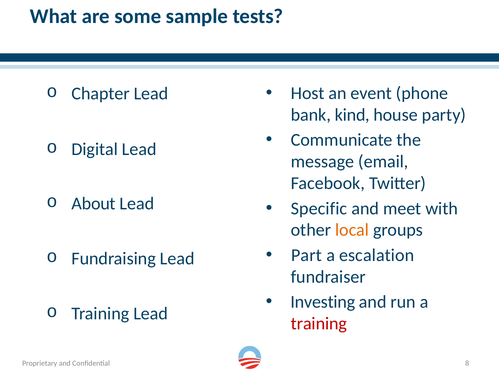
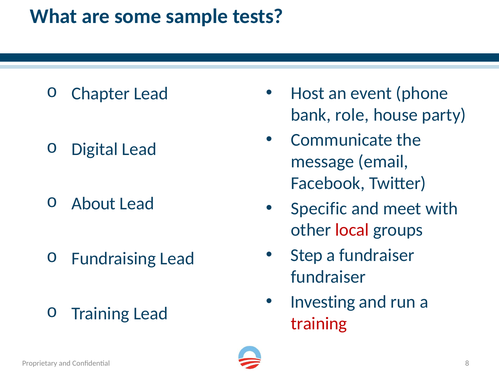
kind: kind -> role (352, 115)
local colour: orange -> red (352, 230)
Part: Part -> Step (307, 255)
a escalation: escalation -> fundraiser (377, 255)
